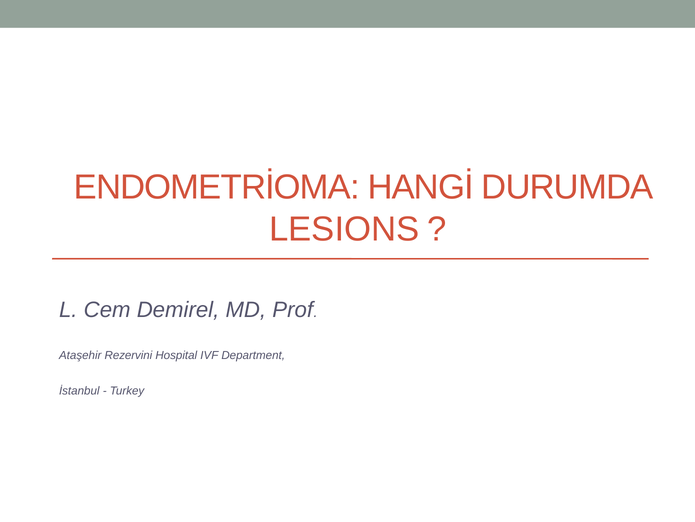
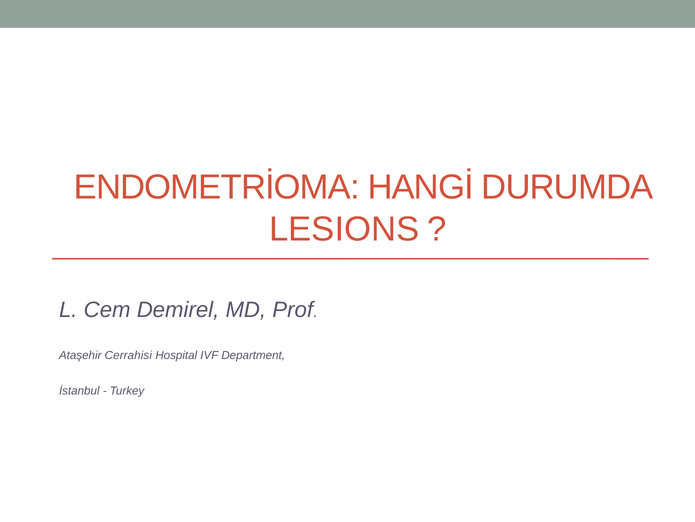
Rezervini: Rezervini -> Cerrahisi (128, 355)
